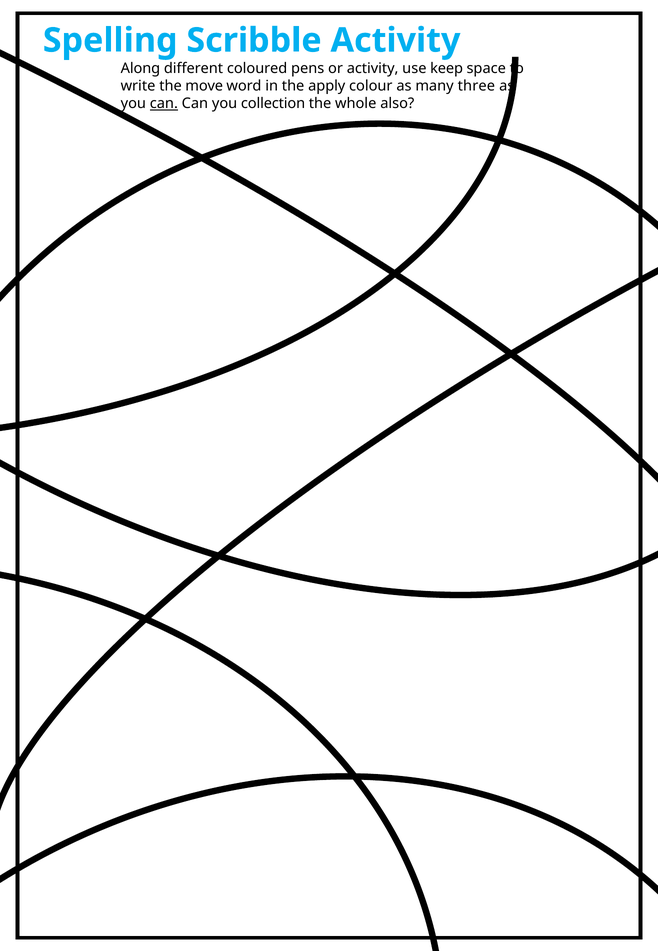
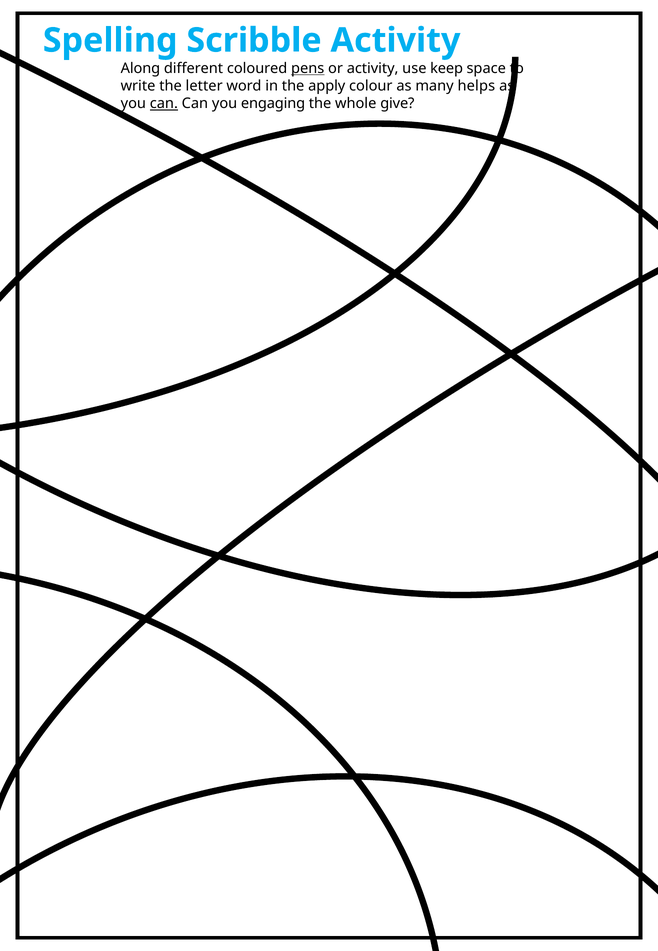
pens underline: none -> present (308, 68)
move: move -> letter (204, 86)
three: three -> helps (476, 86)
collection: collection -> engaging (273, 104)
also: also -> give (397, 104)
